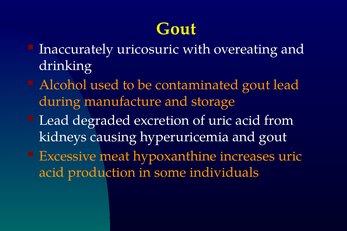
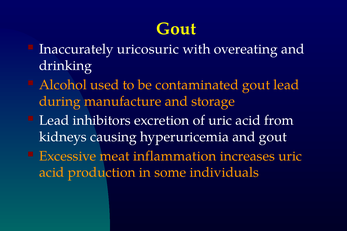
degraded: degraded -> inhibitors (102, 121)
hypoxanthine: hypoxanthine -> inflammation (175, 156)
